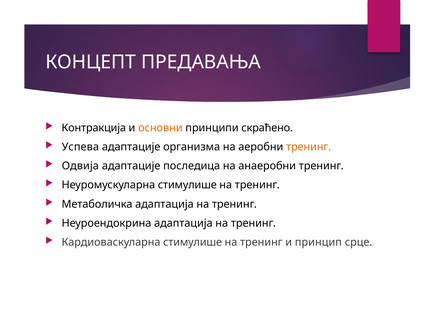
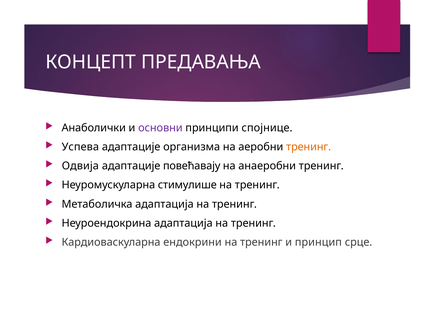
Контракција: Контракција -> Анаболички (94, 128)
основни colour: orange -> purple (160, 128)
скраћено: скраћено -> спојнице (267, 128)
последица: последица -> повећавају (192, 166)
Кардиоваскуларна стимулише: стимулише -> ендокрини (193, 242)
